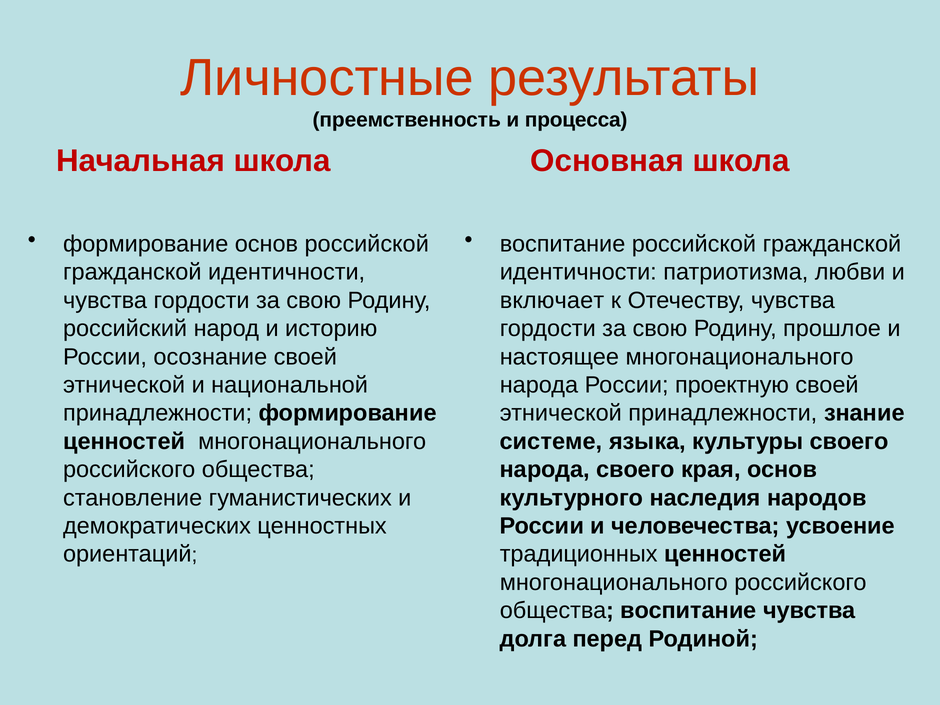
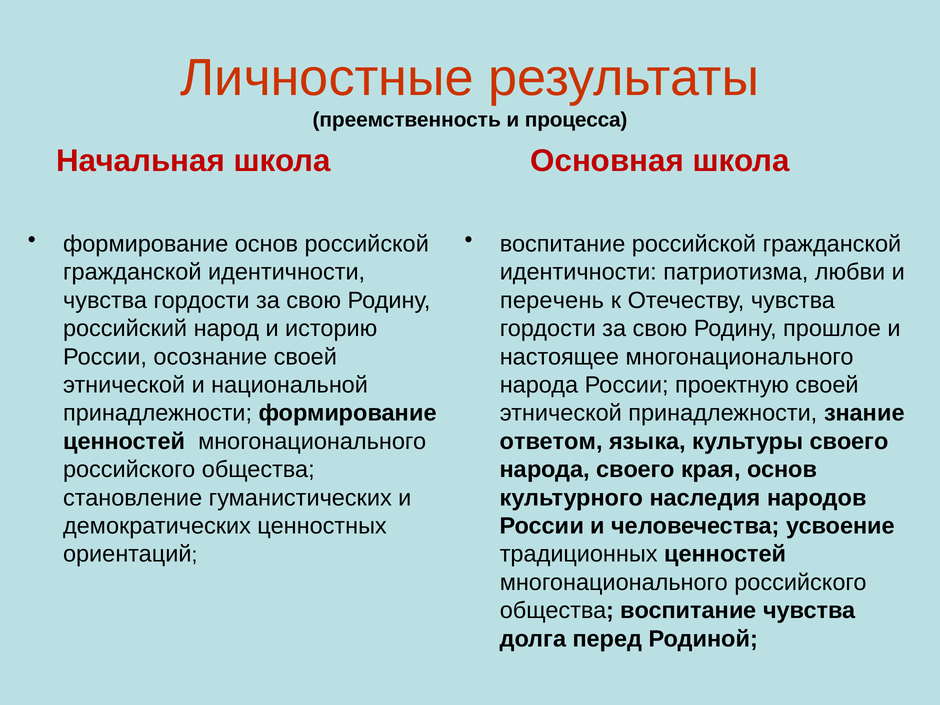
включает: включает -> перечень (552, 300)
системе: системе -> ответом (551, 441)
